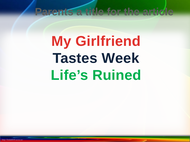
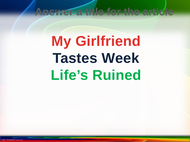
Parents: Parents -> Answer (54, 12)
